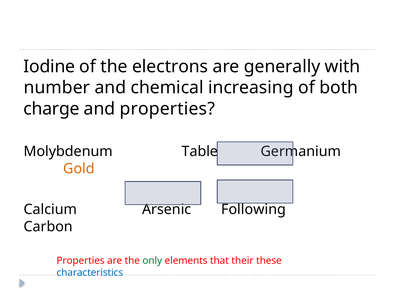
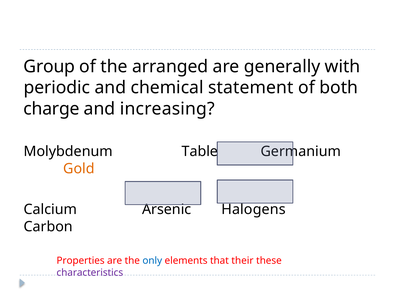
Iodine: Iodine -> Group (49, 66)
electrons: electrons -> arranged (170, 66)
number: number -> periodic (57, 87)
increasing: increasing -> statement (251, 87)
and properties: properties -> increasing (167, 109)
Following: Following -> Halogens (253, 209)
only colour: green -> blue (152, 260)
characteristics colour: blue -> purple (90, 272)
